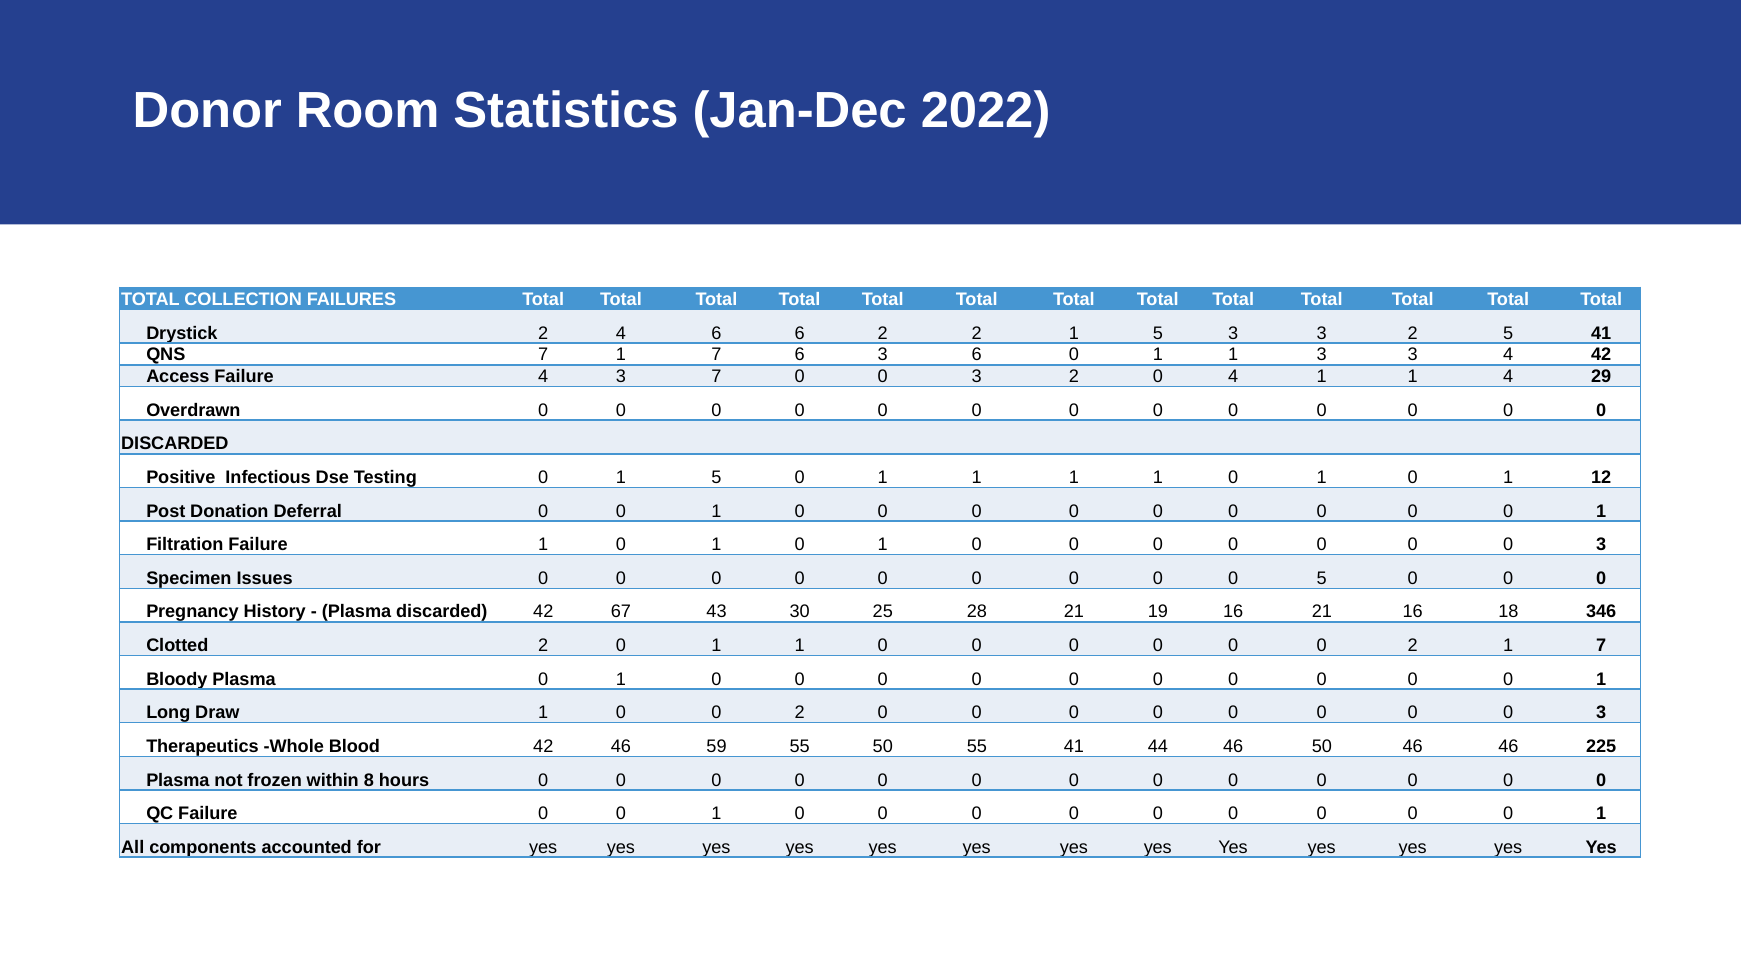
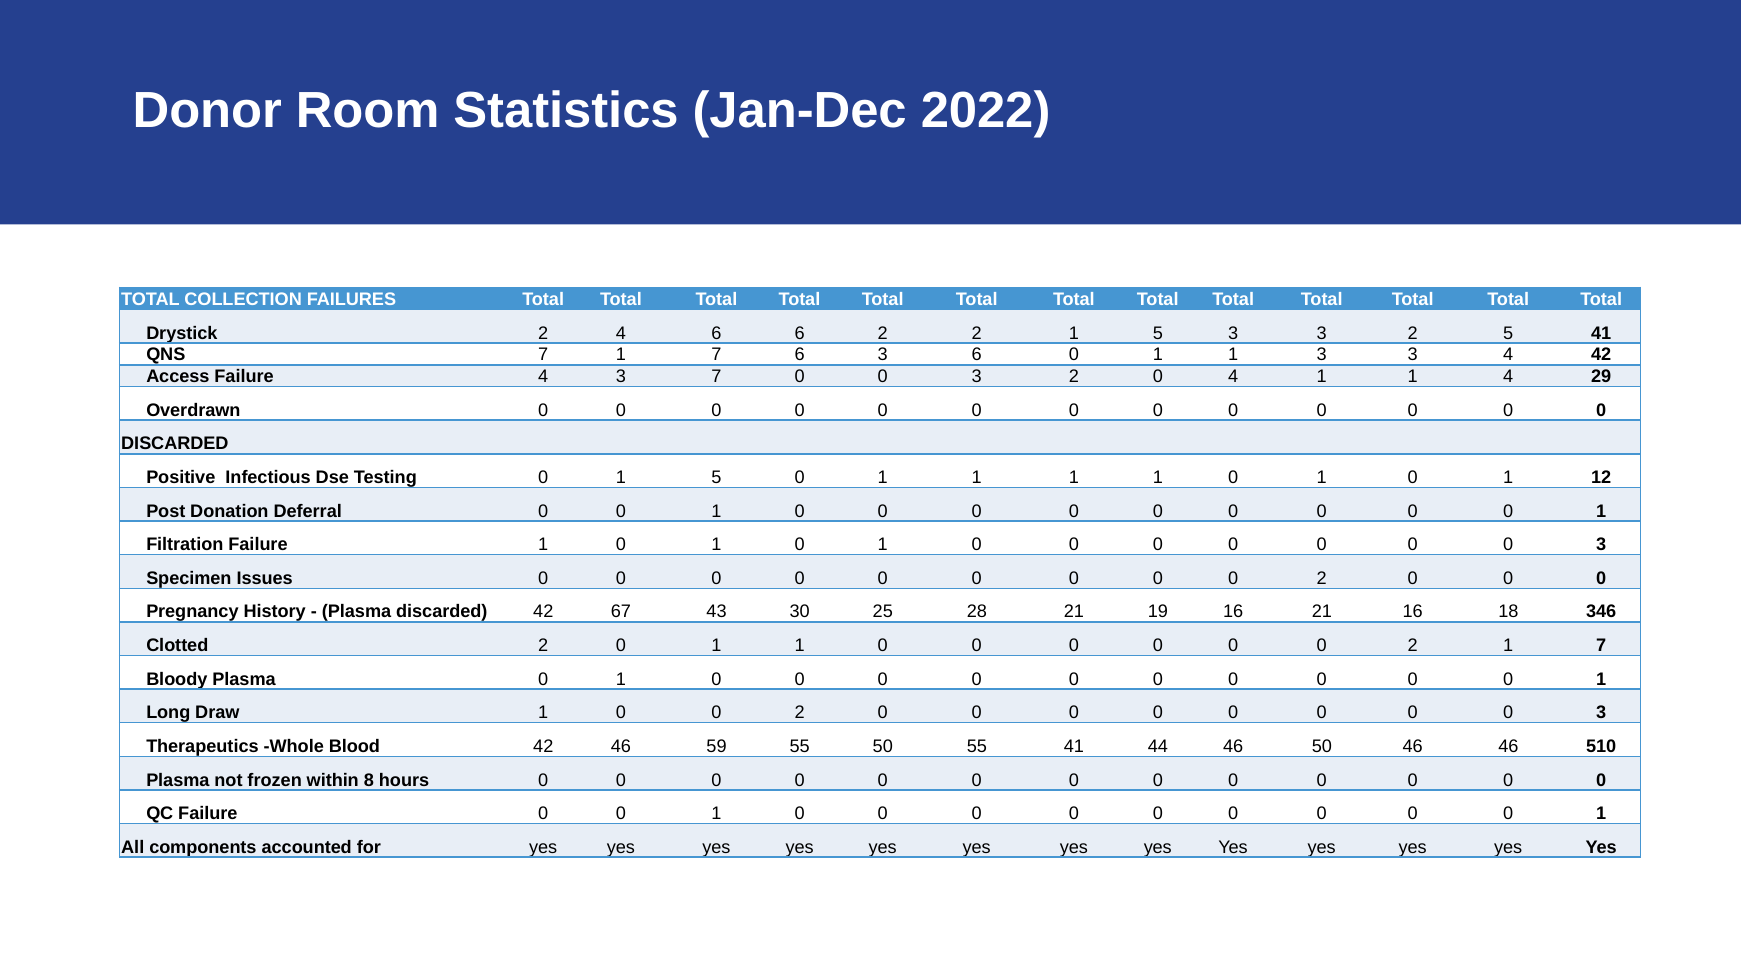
5: 5 -> 2 (1322, 579)
225: 225 -> 510 (1601, 747)
